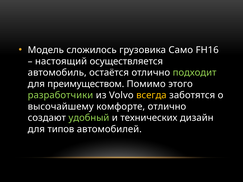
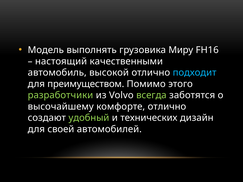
сложилось: сложилось -> выполнять (92, 50)
Само: Само -> Миру (181, 50)
осуществляется: осуществляется -> качественными (126, 61)
остаётся: остаётся -> высокой (109, 73)
подходит colour: light green -> light blue (195, 73)
всегда colour: yellow -> light green (151, 95)
типов: типов -> своей (61, 129)
